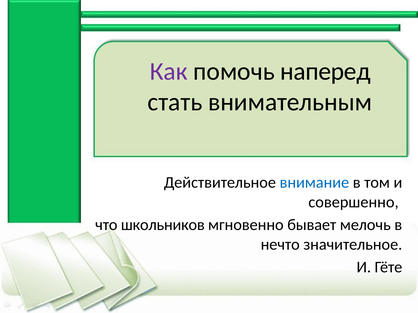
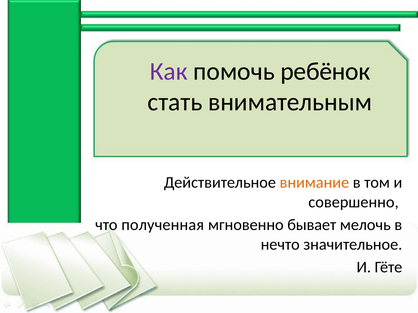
наперед: наперед -> ребёнок (325, 71)
внимание colour: blue -> orange (314, 183)
школьников: школьников -> полученная (163, 225)
